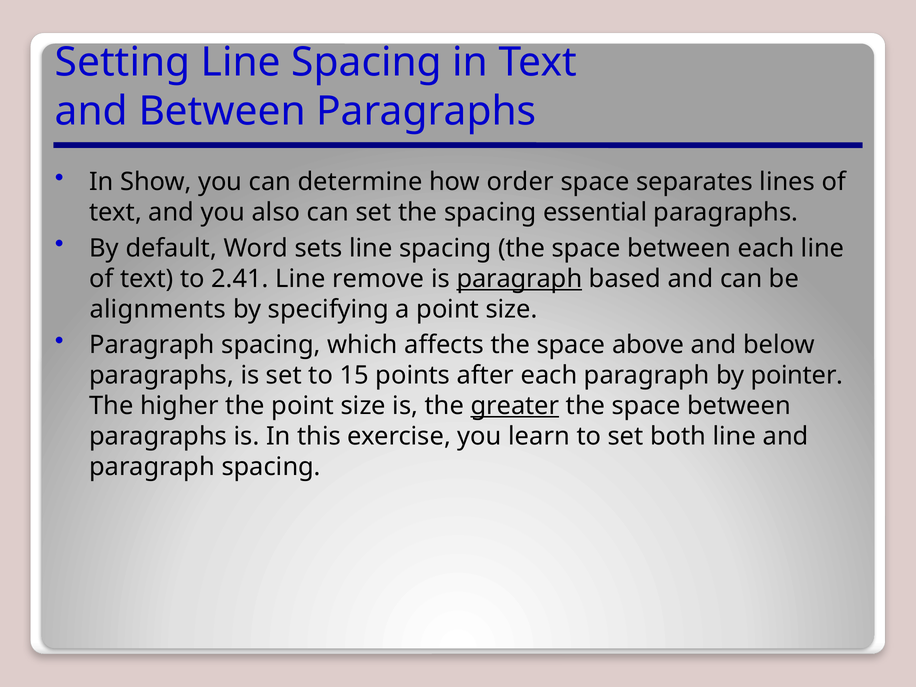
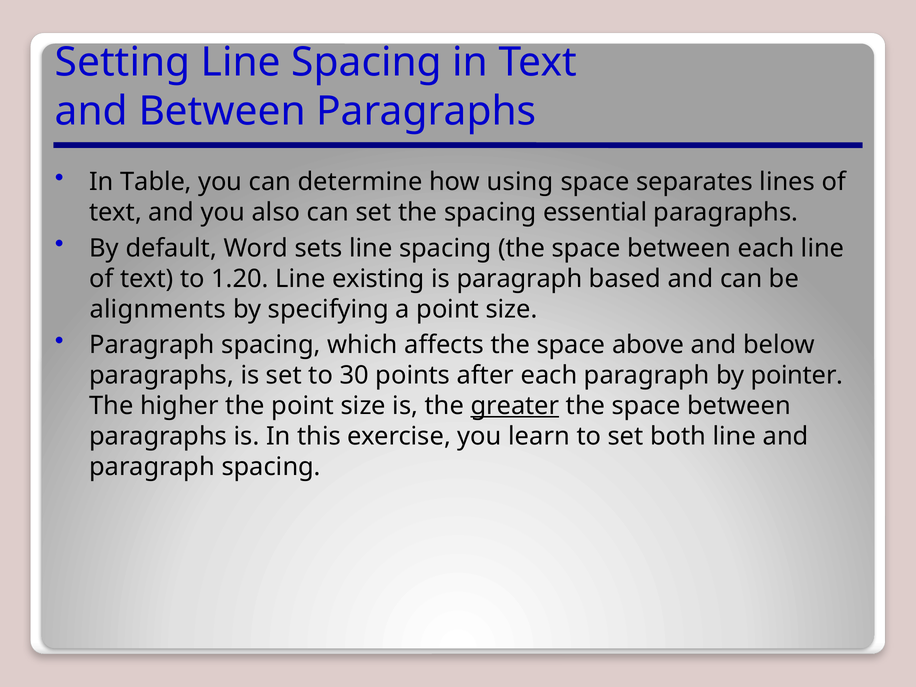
Show: Show -> Table (156, 182)
order: order -> using (520, 182)
2.41: 2.41 -> 1.20 (240, 279)
remove: remove -> existing (378, 279)
paragraph underline: present -> none (519, 279)
15: 15 -> 30 (354, 375)
